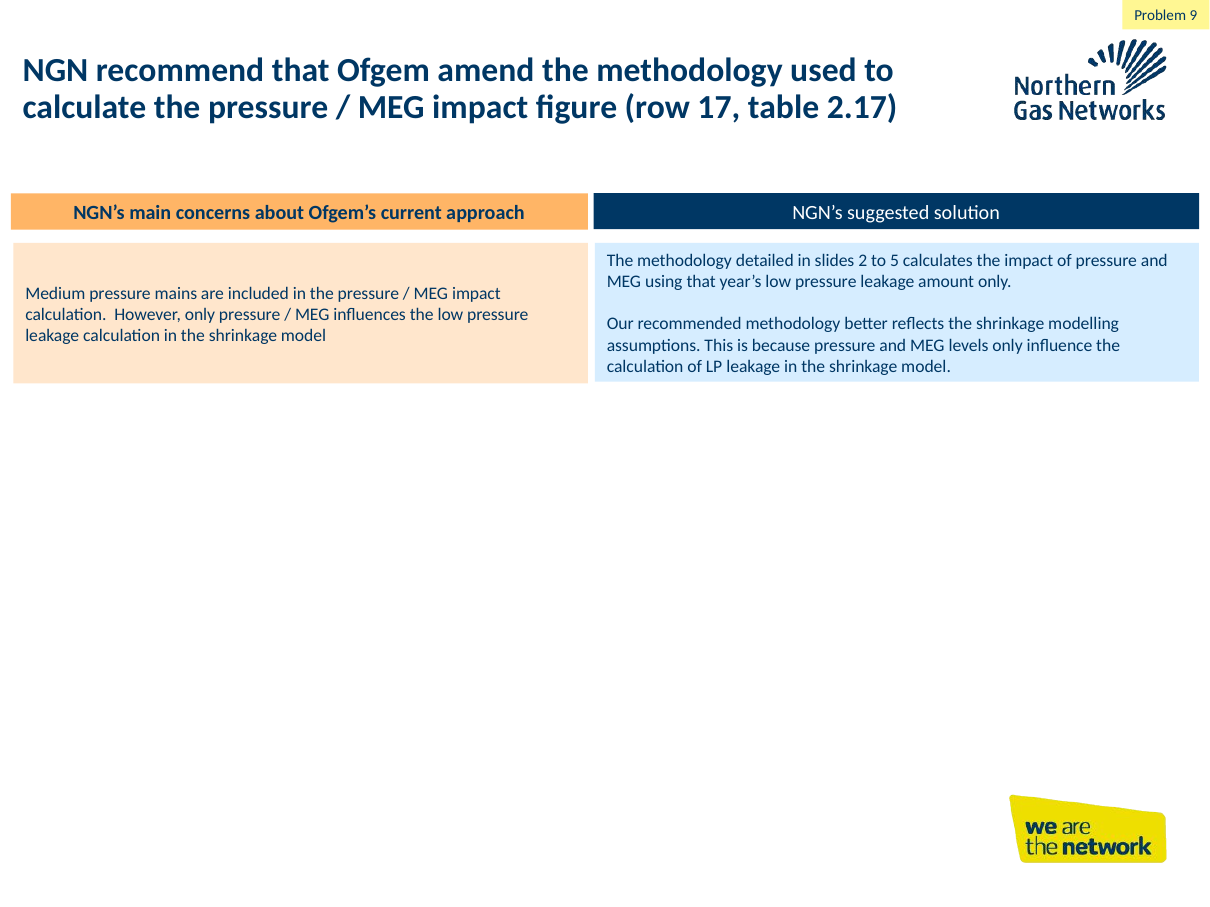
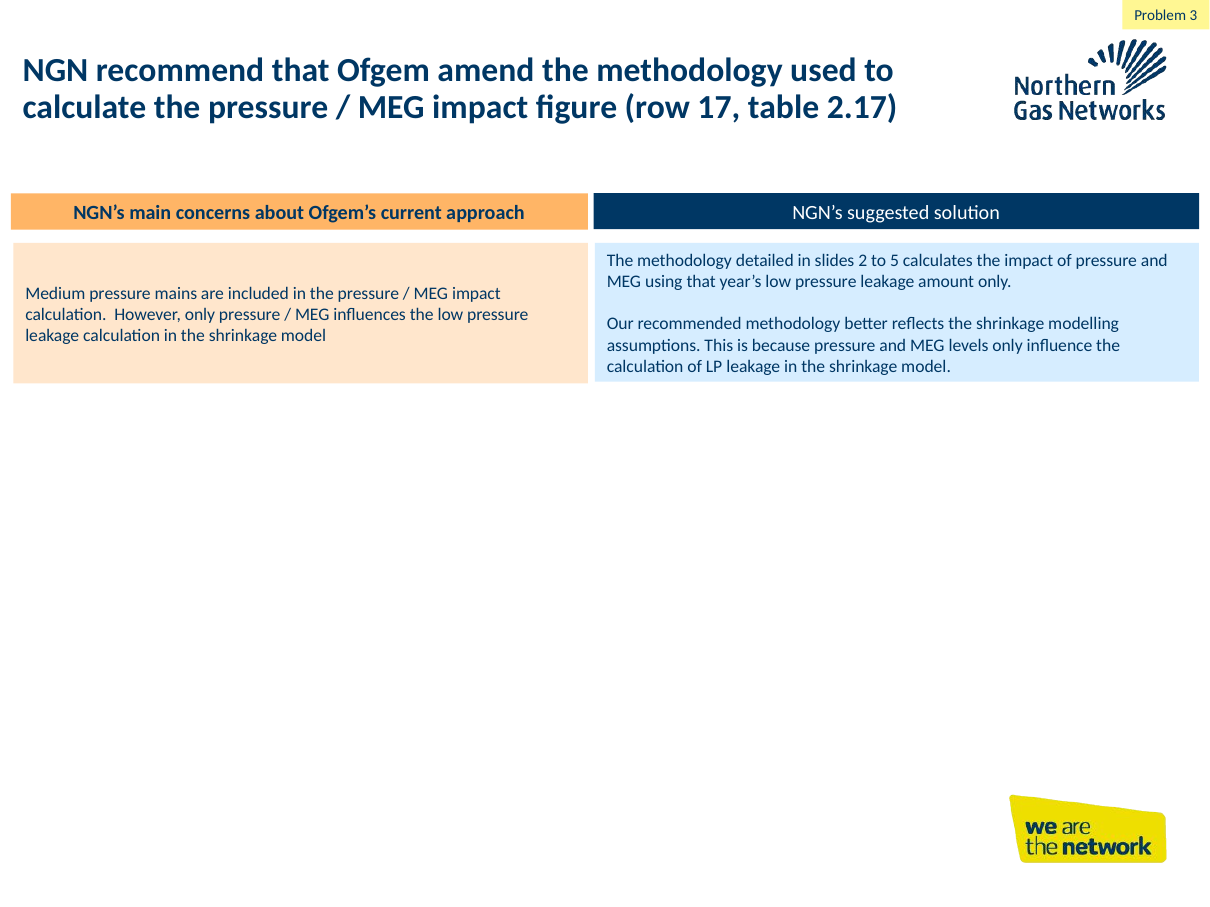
9: 9 -> 3 (1193, 16)
